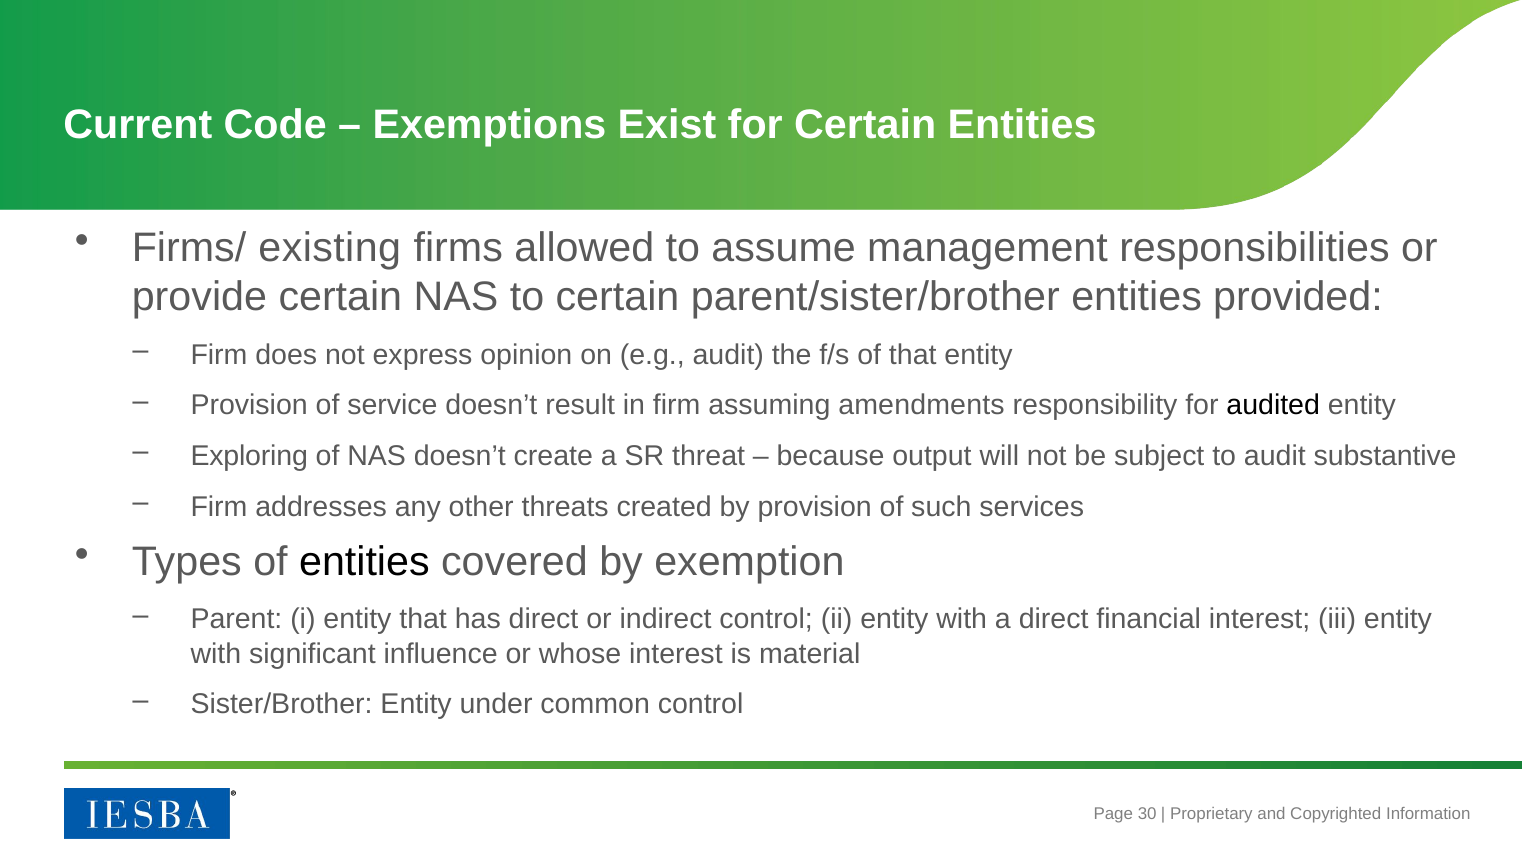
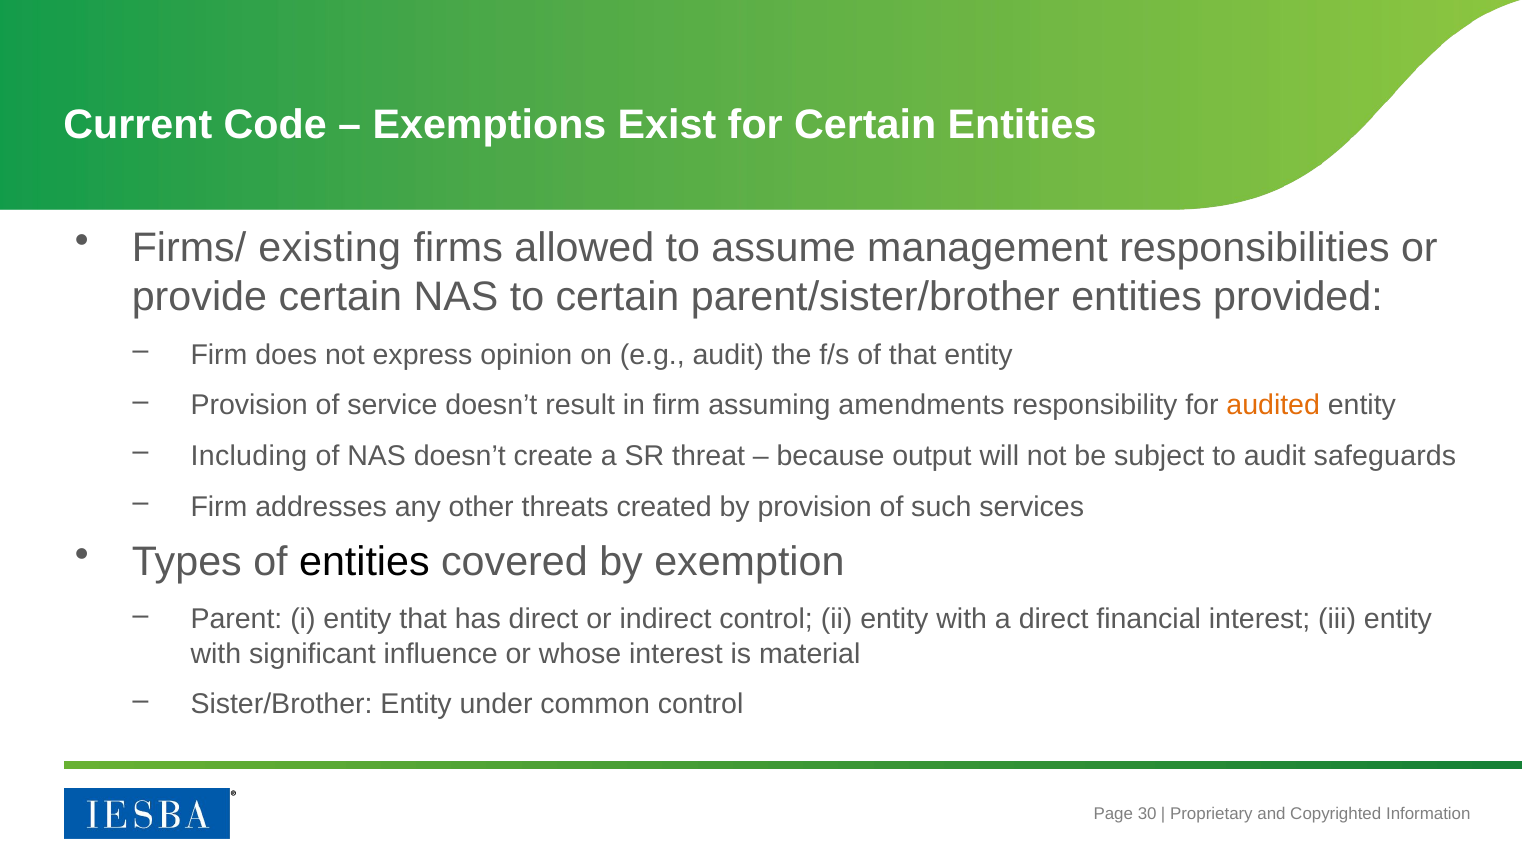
audited colour: black -> orange (1273, 405)
Exploring: Exploring -> Including (249, 456)
substantive: substantive -> safeguards (1385, 456)
